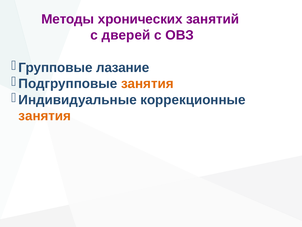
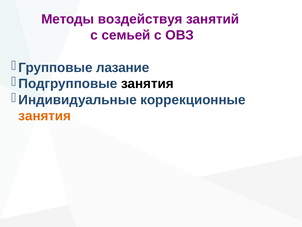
хронических: хронических -> воздействуя (140, 19)
дверей: дверей -> семьей (126, 35)
занятия colour: orange -> black (147, 84)
